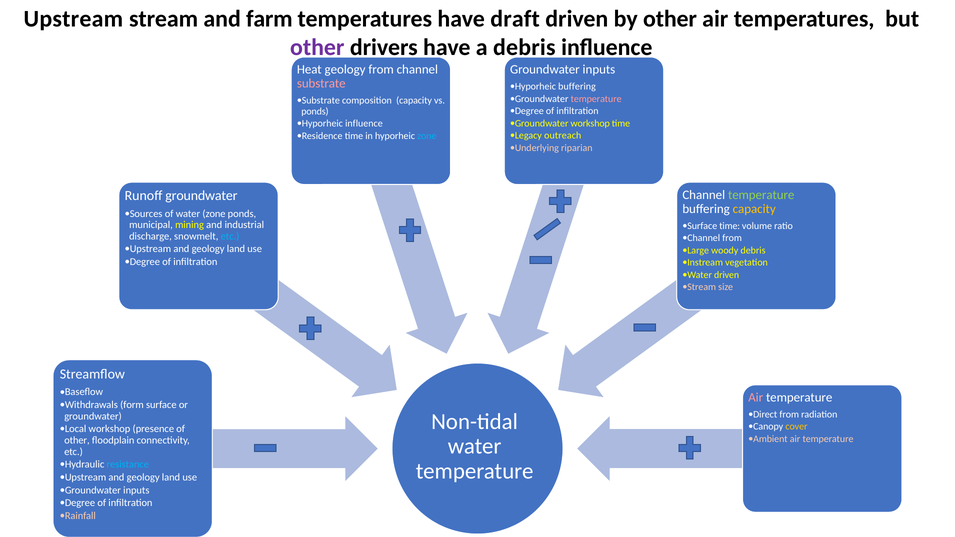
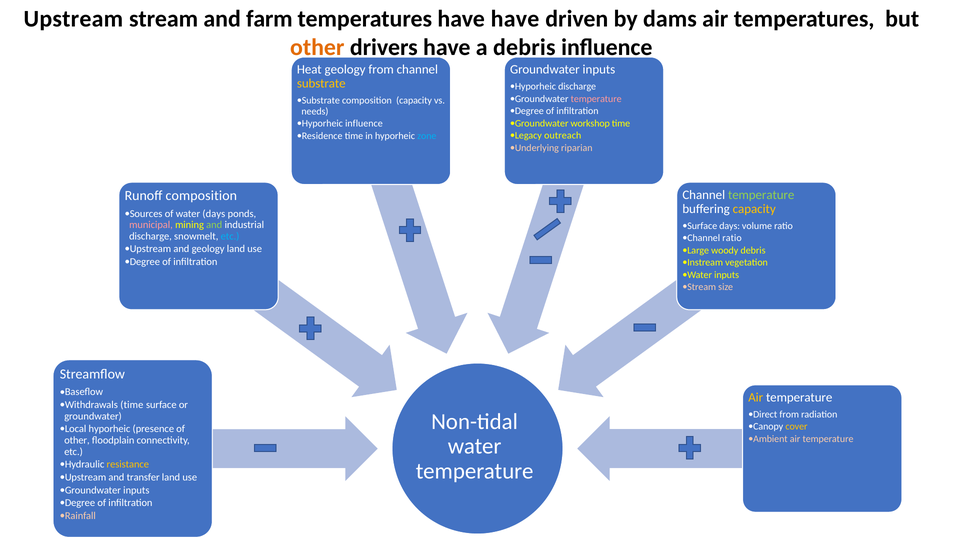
have draft: draft -> have (515, 19)
by other: other -> dams (670, 19)
other colour: purple -> orange (317, 48)
substrate colour: pink -> yellow (321, 84)
Hyporheic buffering: buffering -> discharge (577, 87)
ponds: ponds -> needs (315, 111)
Runoff groundwater: groundwater -> composition (201, 196)
water zone: zone -> days (214, 214)
municipal colour: white -> pink (151, 225)
and colour: white -> light green (214, 225)
Surface time: time -> days (730, 226)
Channel from: from -> ratio (732, 238)
Water driven: driven -> inputs (727, 275)
Air colour: pink -> yellow (756, 398)
Withdrawals form: form -> time (132, 405)
Local workshop: workshop -> hyporheic (109, 429)
resistance colour: light blue -> yellow (128, 465)
geology: geology -> transfer (143, 477)
